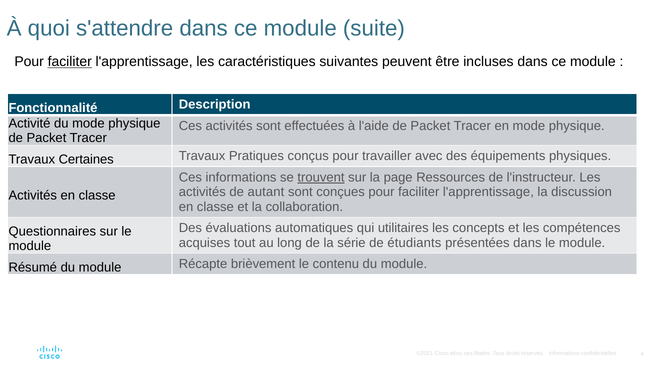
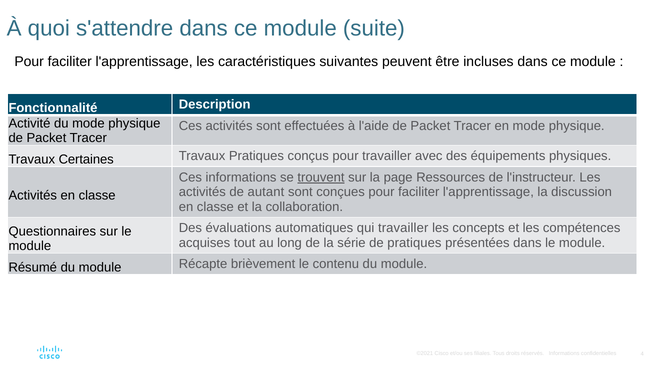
faciliter underline: present -> none (70, 62)
qui utilitaires: utilitaires -> travailler (403, 228)
de étudiants: étudiants -> pratiques (414, 242)
